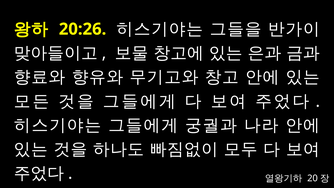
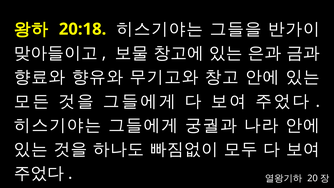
20:26: 20:26 -> 20:18 (83, 29)
